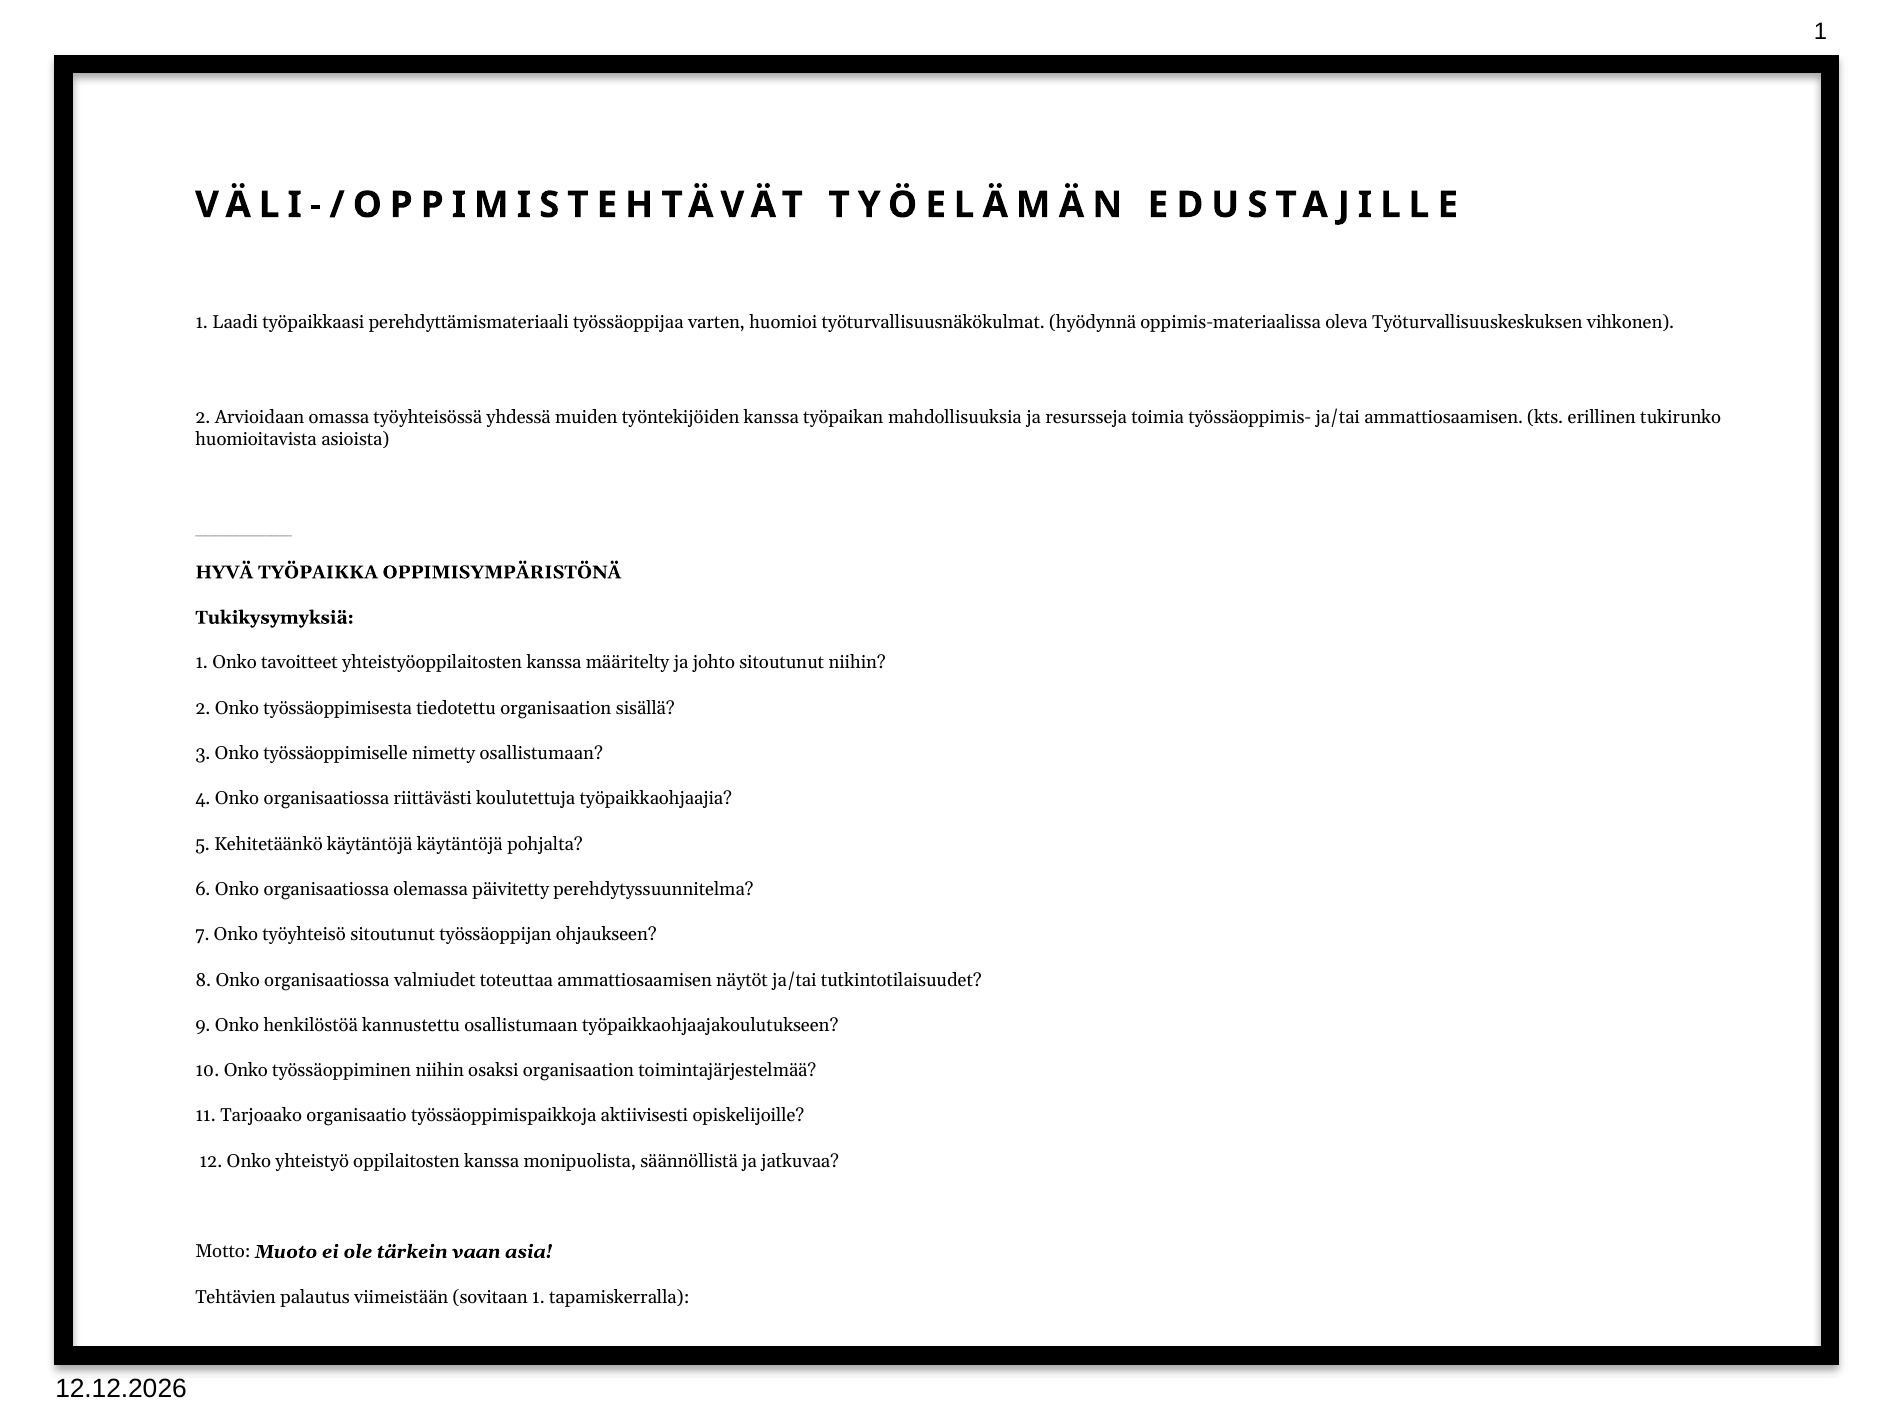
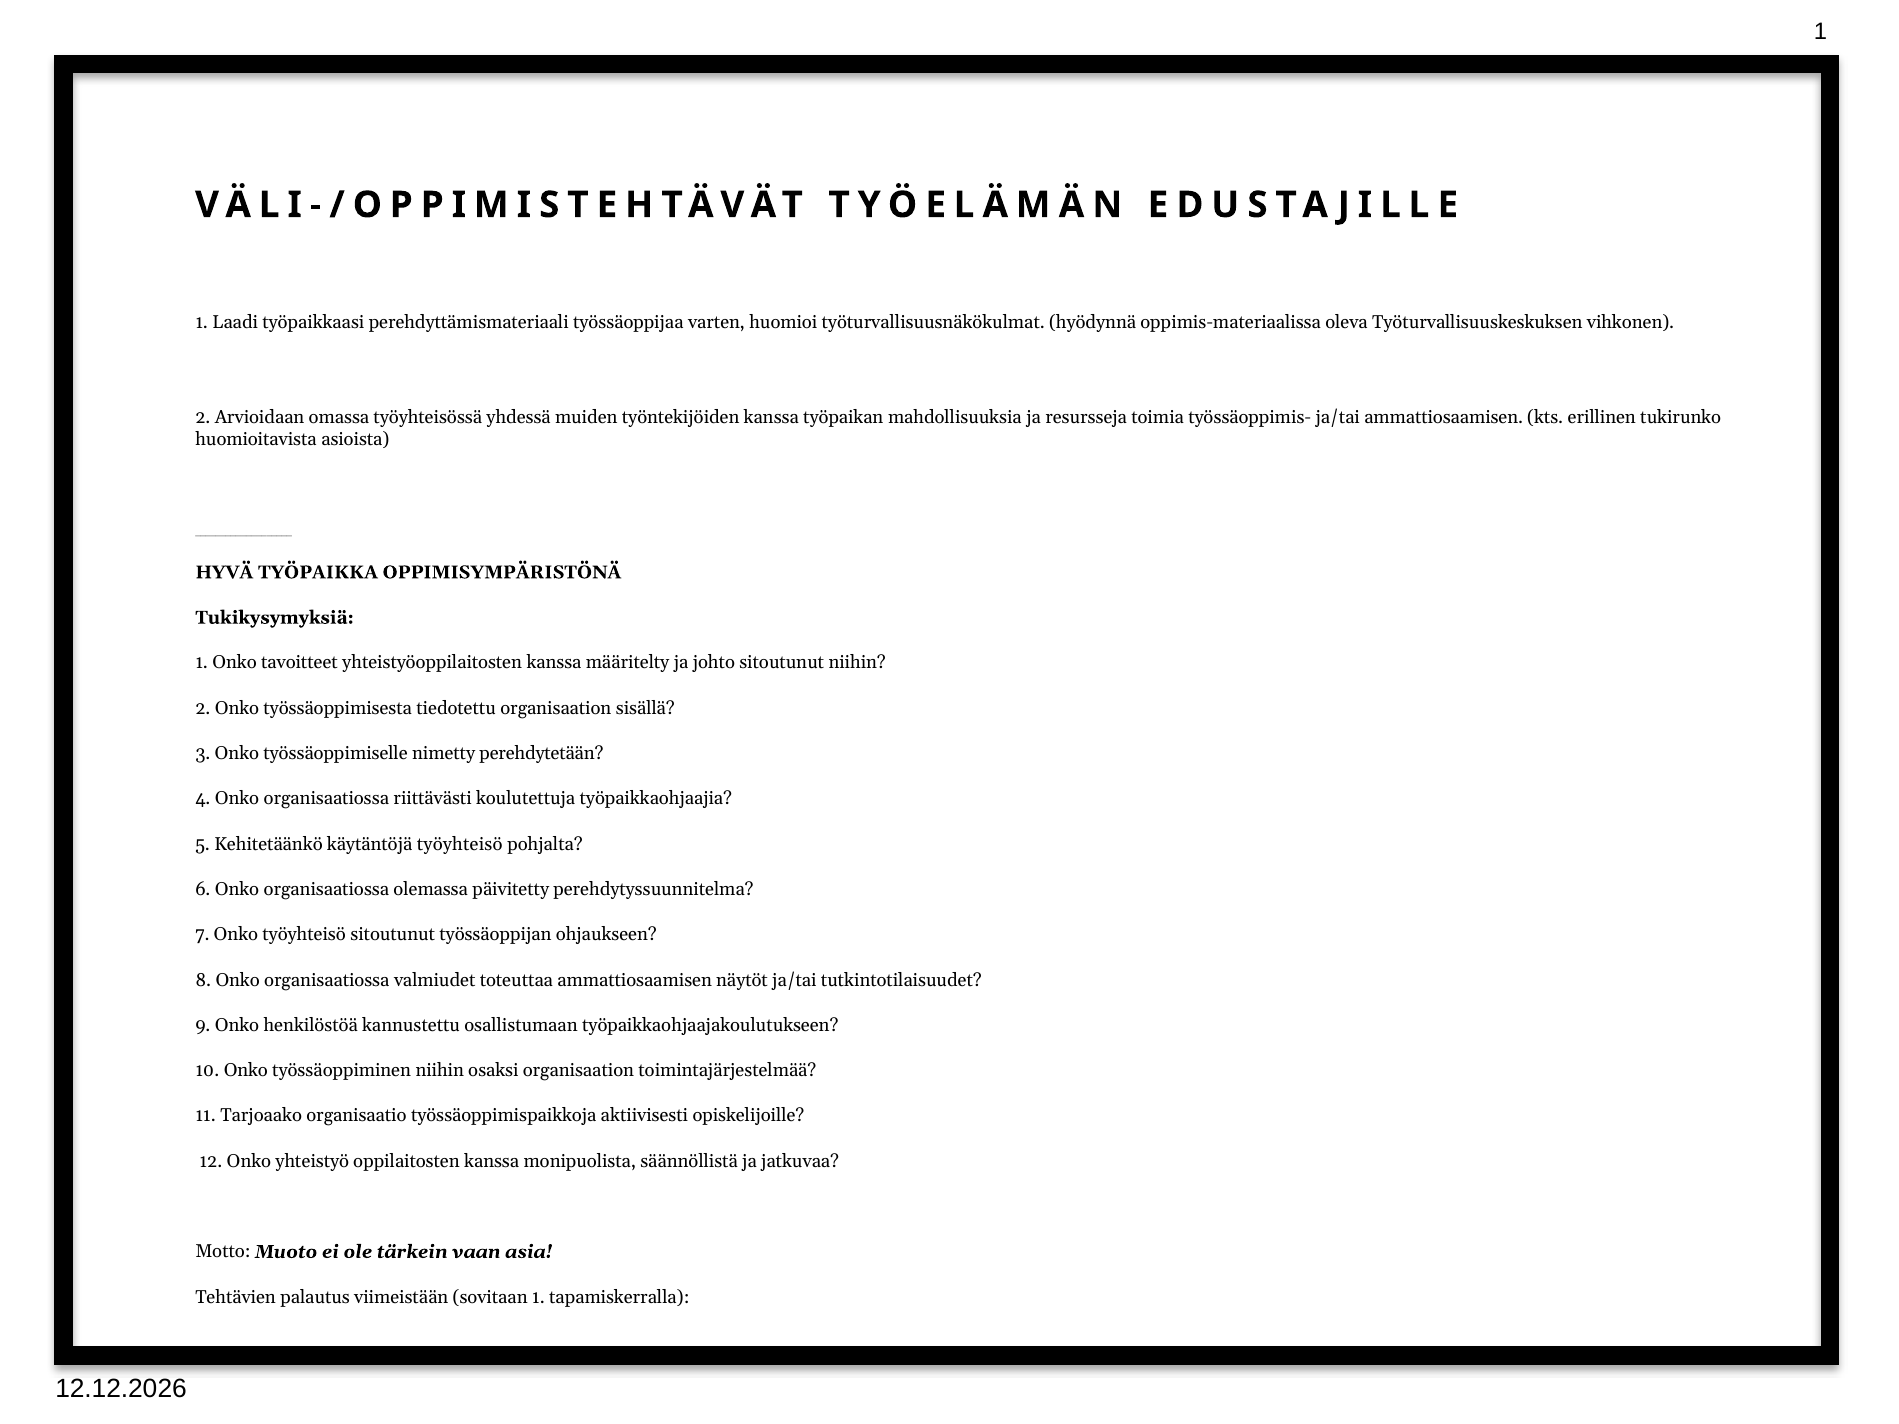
nimetty osallistumaan: osallistumaan -> perehdytetään (541, 754)
käytäntöjä käytäntöjä: käytäntöjä -> työyhteisö (460, 844)
